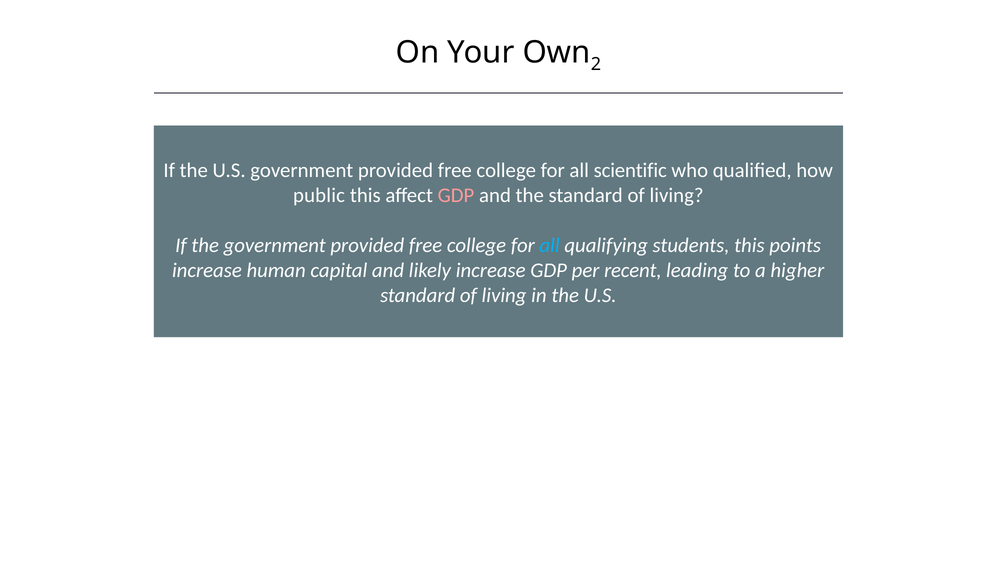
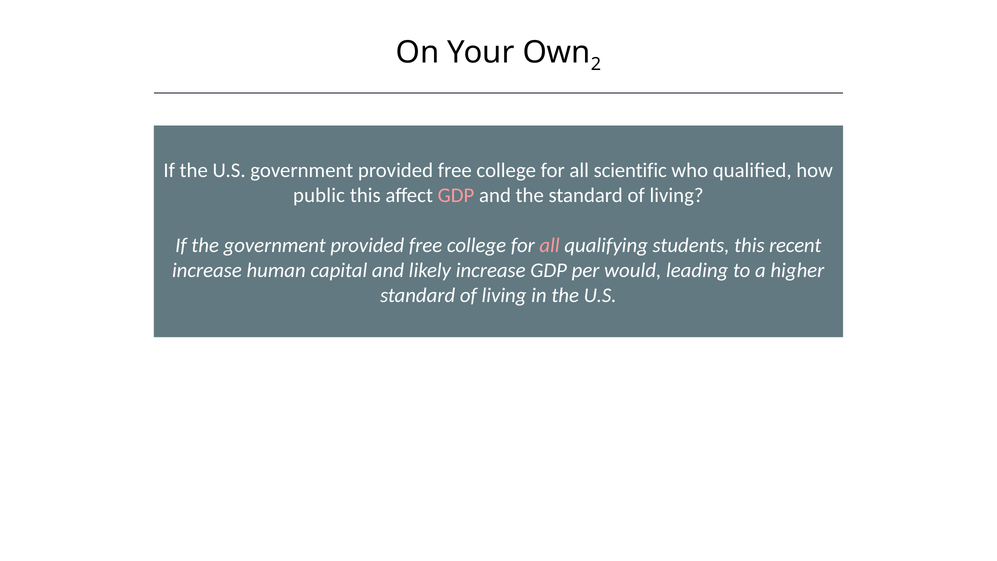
all colour: light blue -> pink (550, 245)
points: points -> recent (795, 245)
recent: recent -> would (633, 270)
